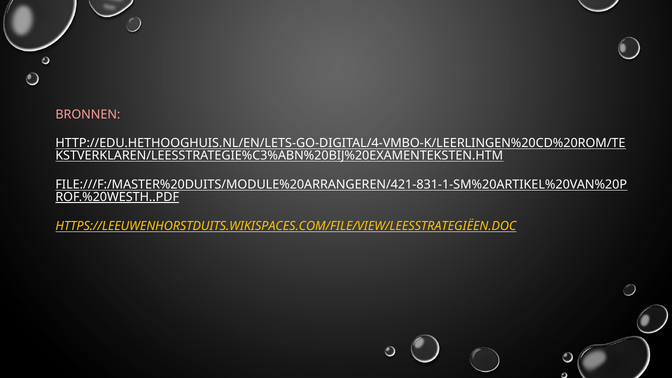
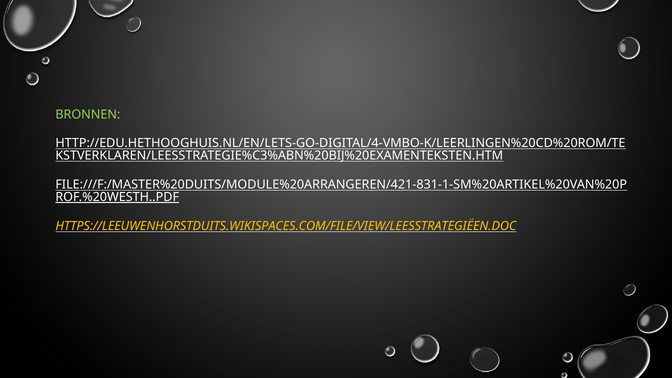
BRONNEN colour: pink -> light green (88, 114)
